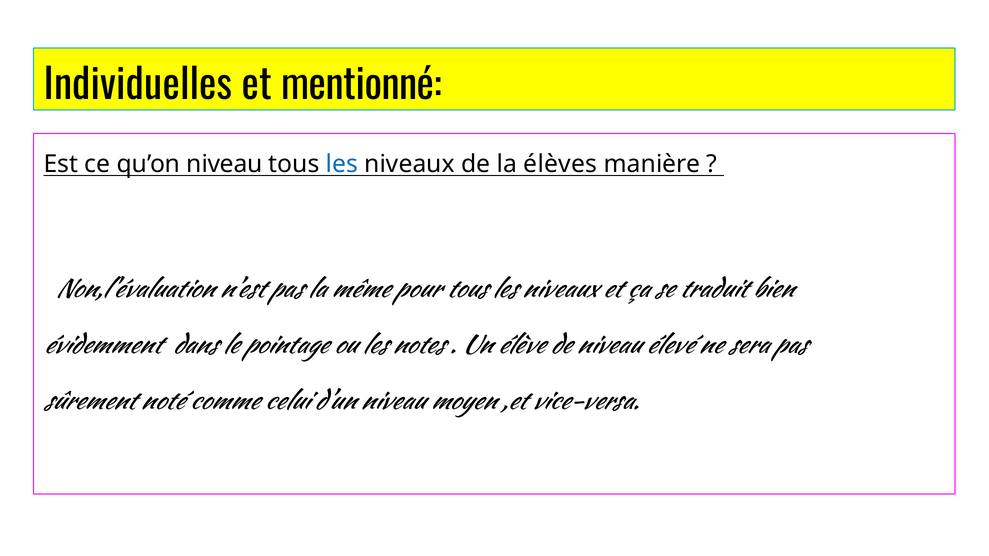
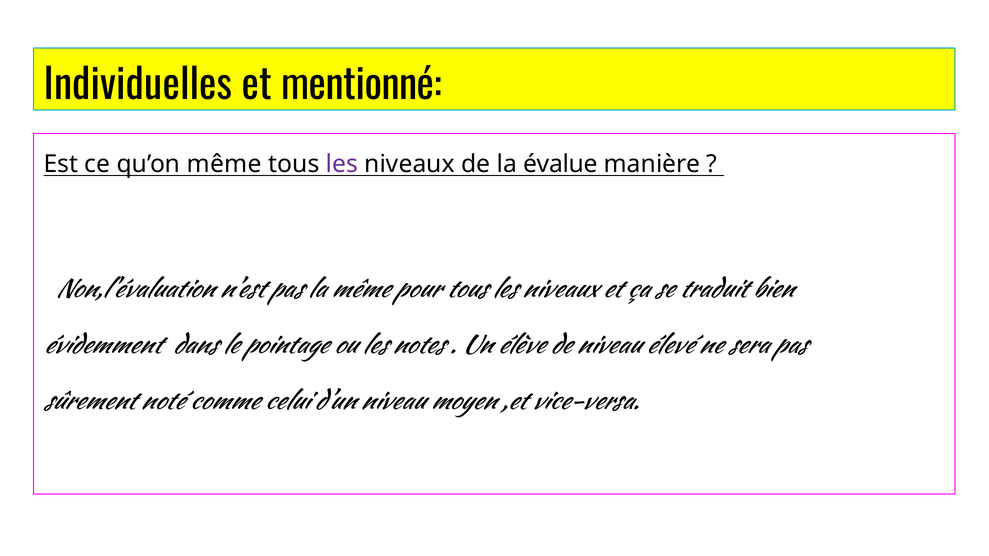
qu’on niveau: niveau -> même (224, 164)
les colour: blue -> purple (342, 164)
élèves: élèves -> évalue (561, 164)
